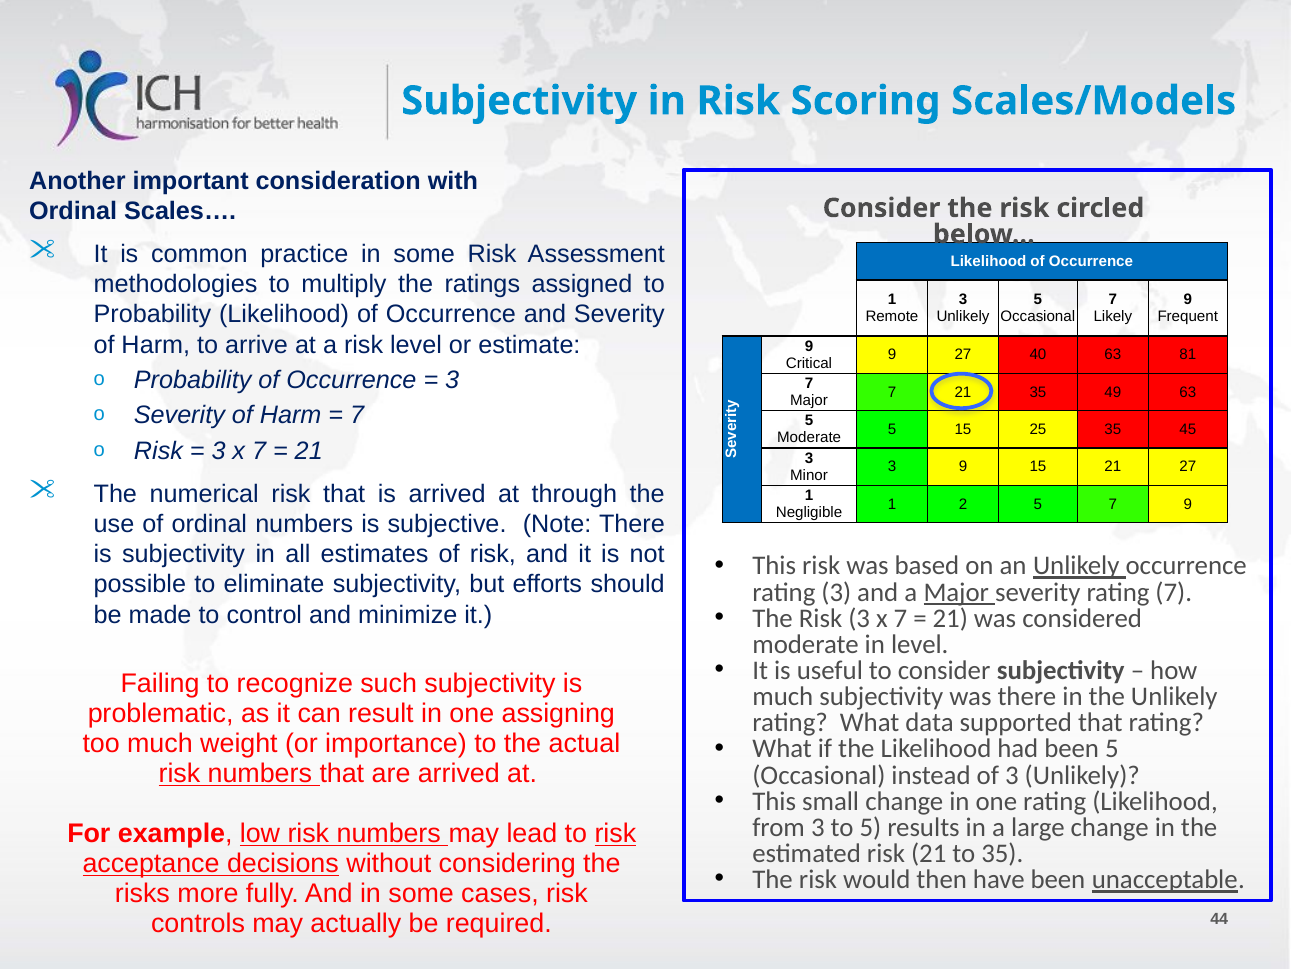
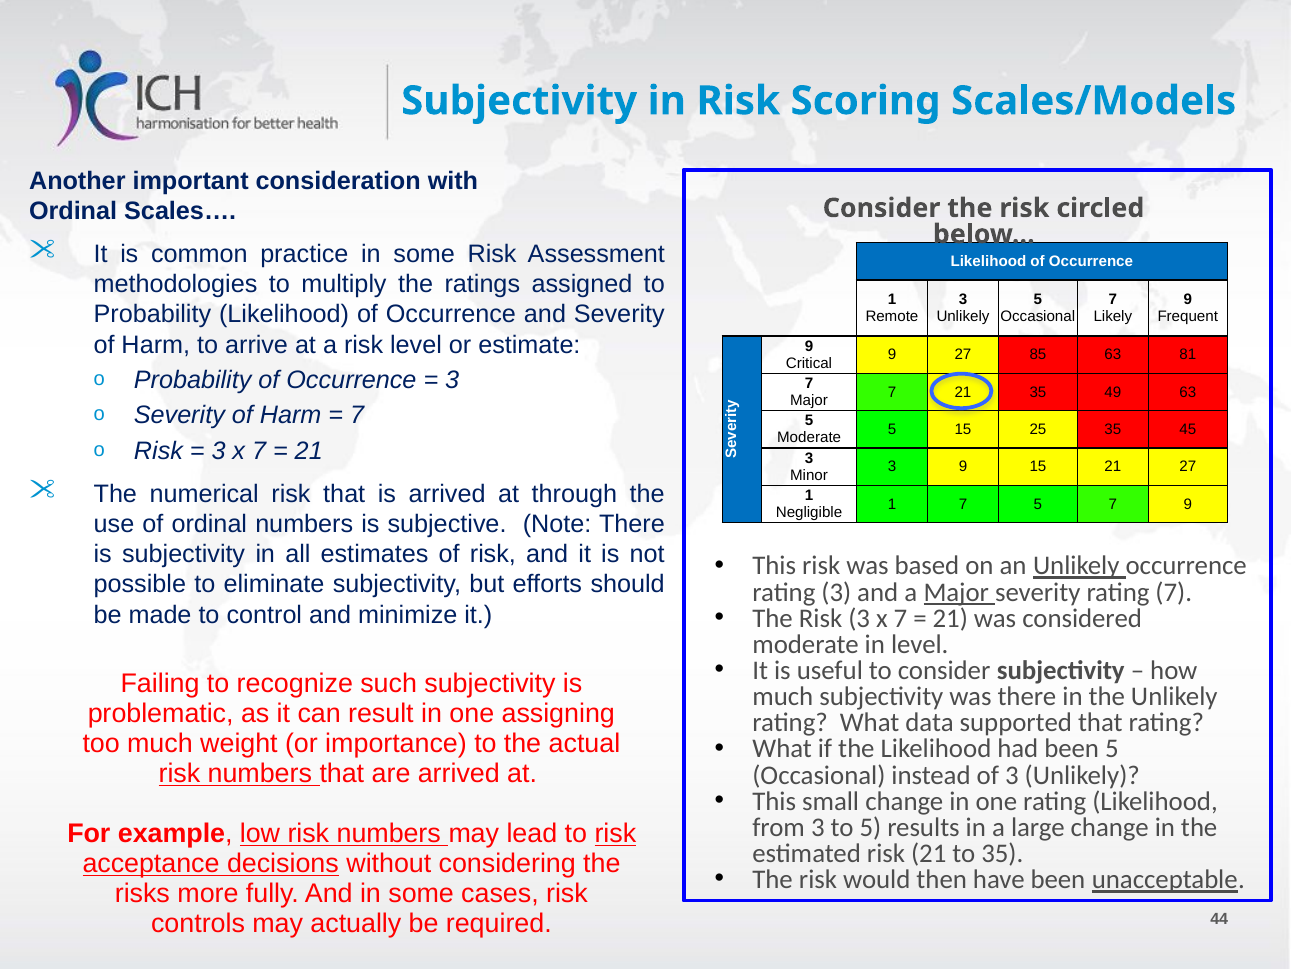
40: 40 -> 85 (1038, 355)
1 2: 2 -> 7 (963, 504)
